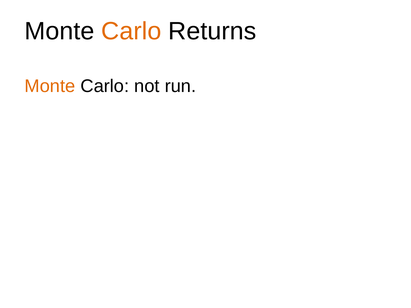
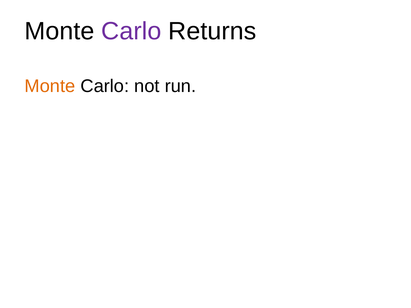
Carlo colour: orange -> purple (131, 31)
